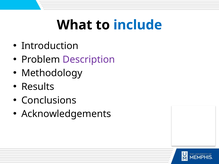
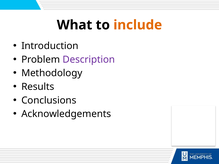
include colour: blue -> orange (138, 25)
